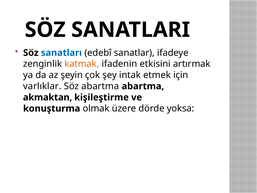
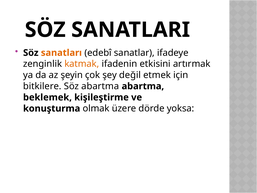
sanatları colour: blue -> orange (61, 53)
intak: intak -> değil (130, 75)
varlıklar: varlıklar -> bitkilere (42, 86)
akmaktan: akmaktan -> beklemek (47, 97)
